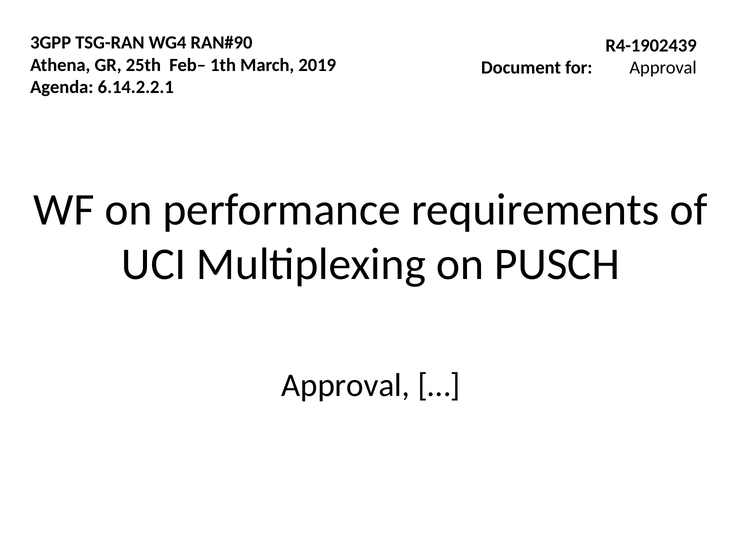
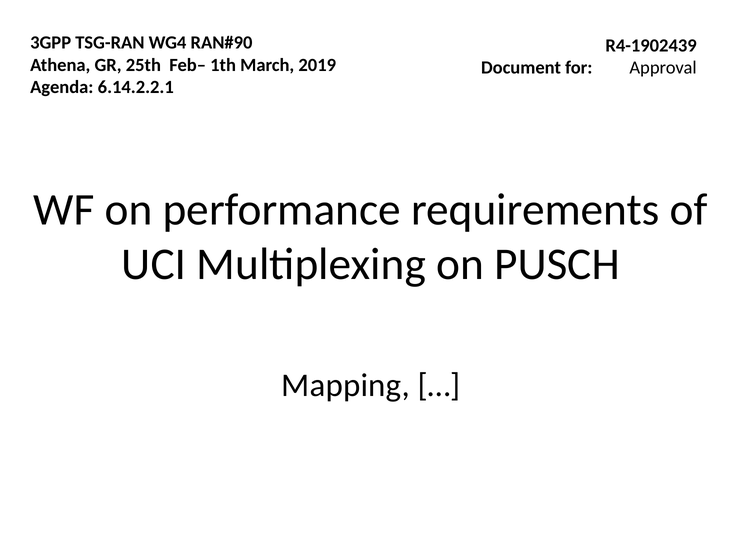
Approval: Approval -> Mapping (346, 385)
